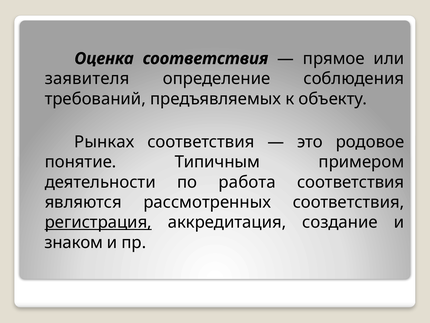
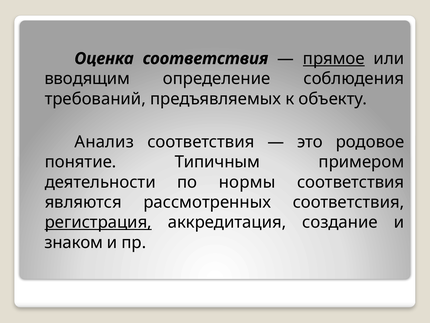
прямое underline: none -> present (334, 59)
заявителя: заявителя -> вводящим (87, 79)
Рынках: Рынках -> Анализ (104, 142)
работа: работа -> нормы (247, 182)
